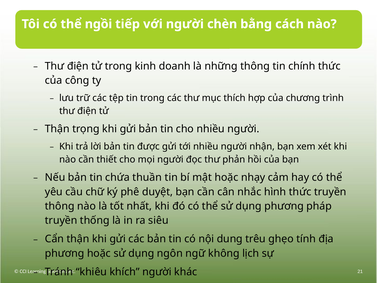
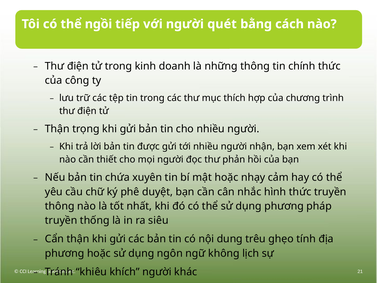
chèn: chèn -> quét (222, 24)
thuần: thuần -> xuyên (147, 177)
